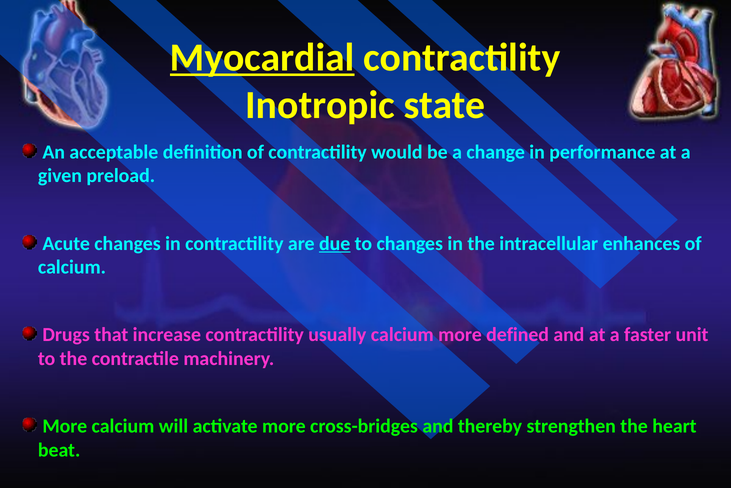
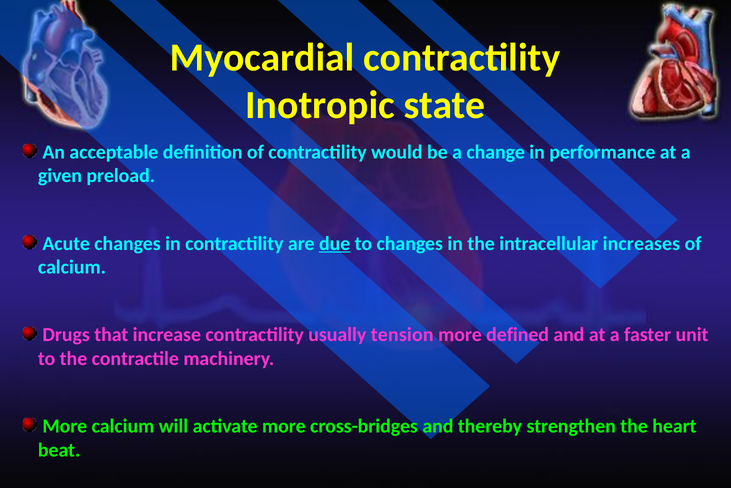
Myocardial underline: present -> none (262, 57)
enhances: enhances -> increases (641, 243)
usually calcium: calcium -> tension (402, 334)
